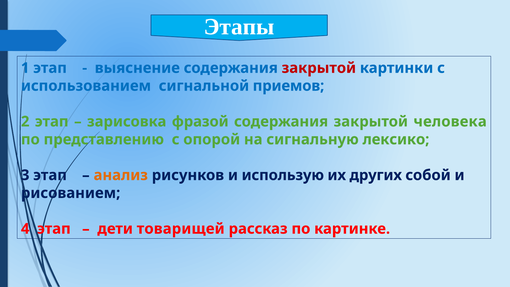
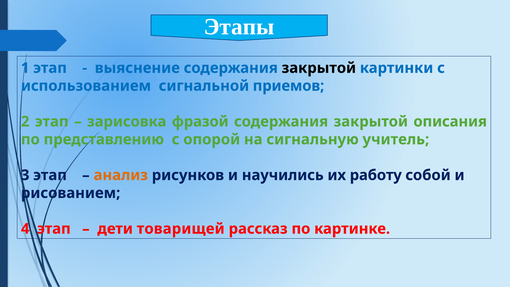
закрытой colour: red -> black (319, 68)
человека: человека -> описания (450, 122)
лексико: лексико -> учитель (396, 139)
использую: использую -> научились (283, 175)
других: других -> работу (376, 175)
